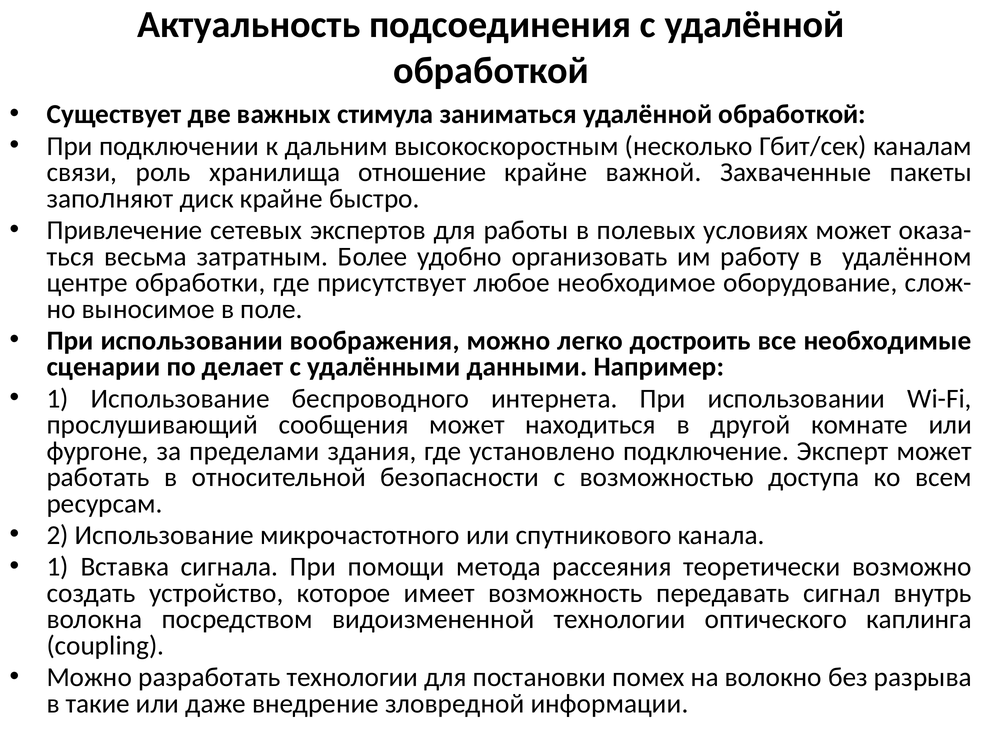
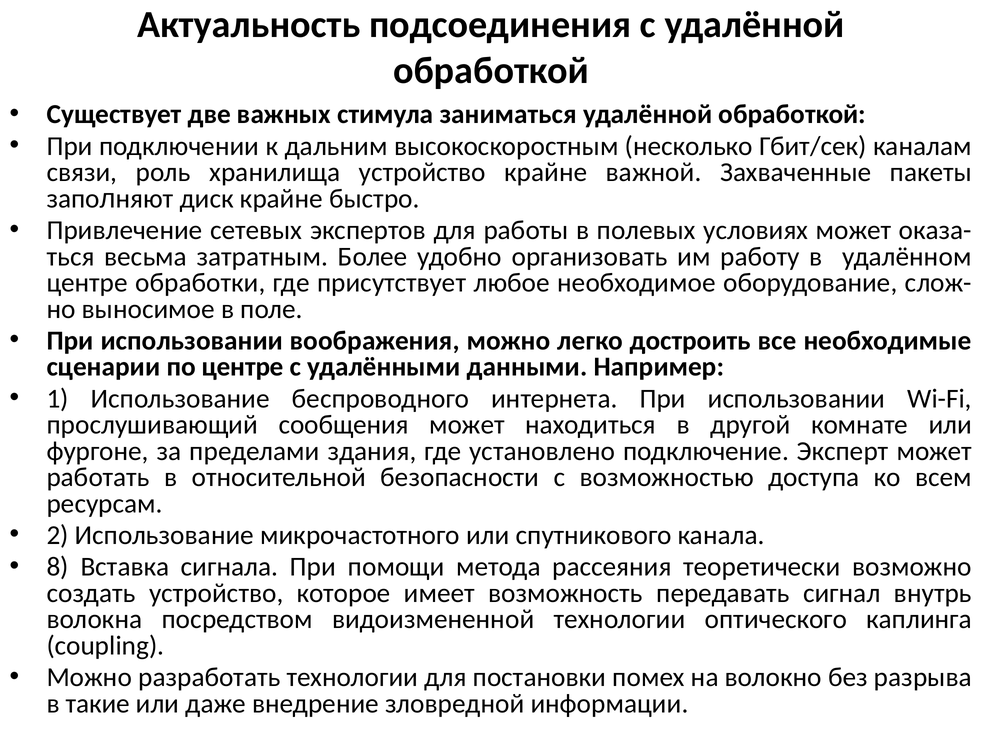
хранилища отношение: отношение -> устройство (422, 172)
по делает: делает -> центре (243, 367)
1: 1 -> 8 (58, 567)
